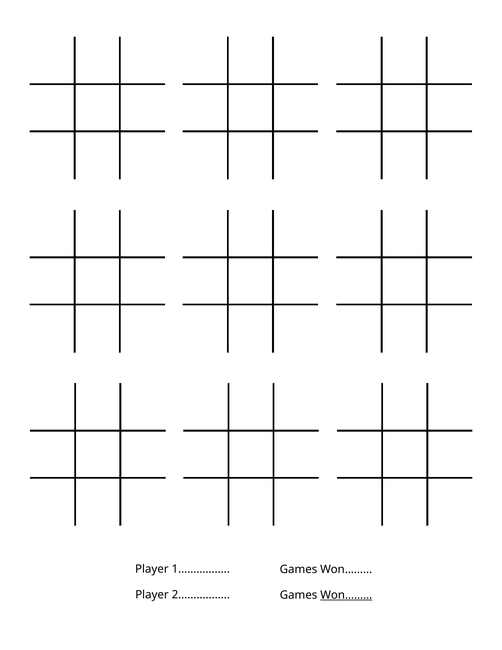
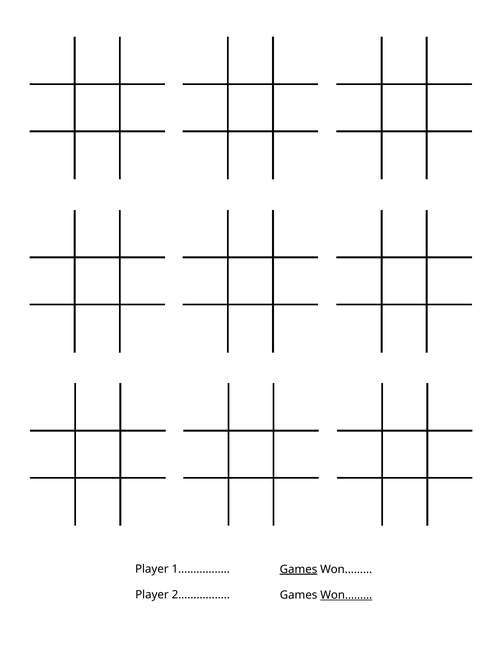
Games underline: none -> present (298, 569)
